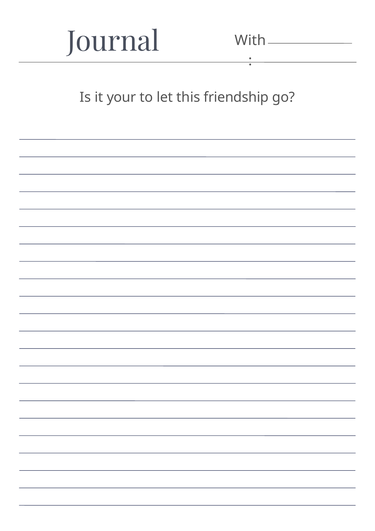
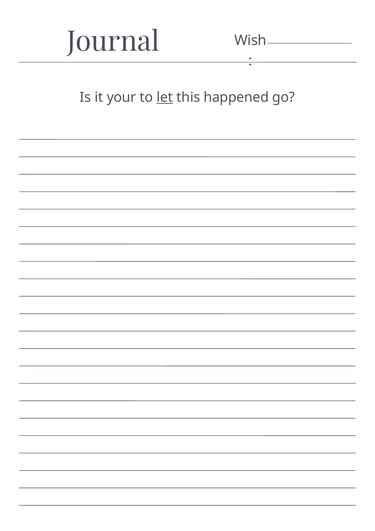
With: With -> Wish (250, 40)
let underline: none -> present (165, 97)
friendship: friendship -> happened (236, 97)
